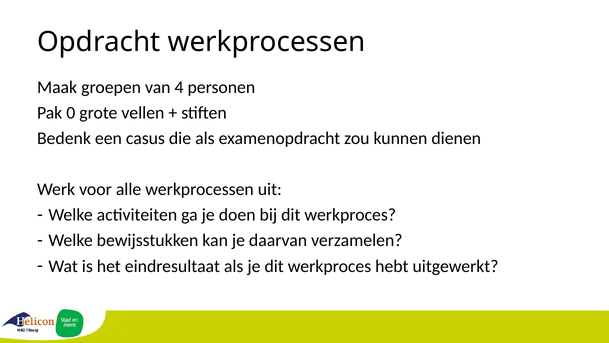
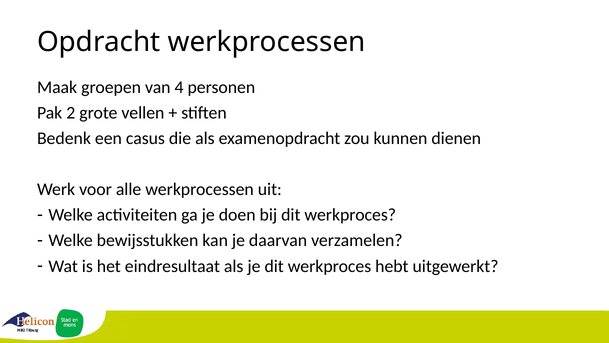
0: 0 -> 2 (71, 113)
